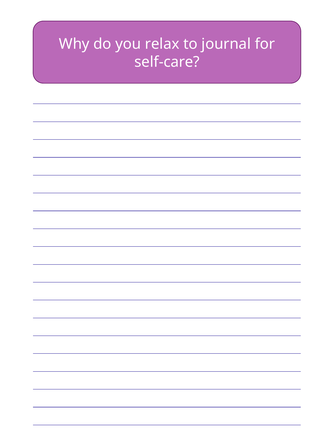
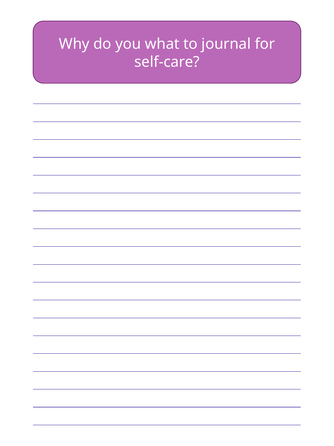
relax: relax -> what (162, 44)
